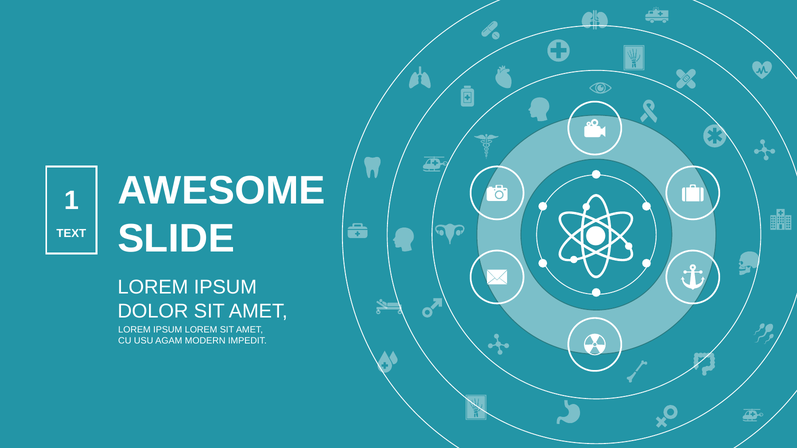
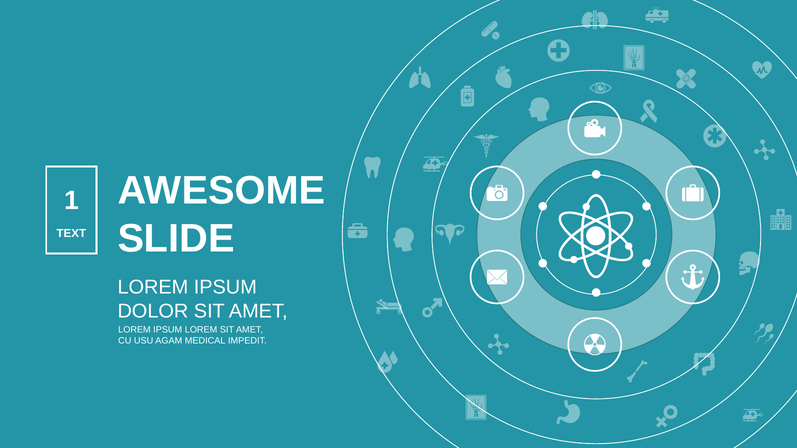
MODERN: MODERN -> MEDICAL (205, 341)
